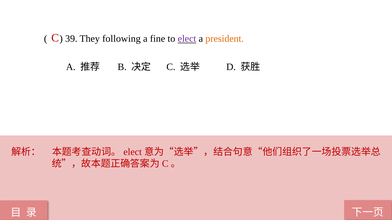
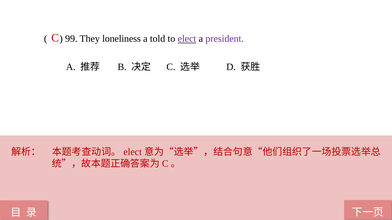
39: 39 -> 99 (71, 39)
following: following -> loneliness (122, 39)
fine: fine -> told (158, 39)
president colour: orange -> purple (225, 39)
